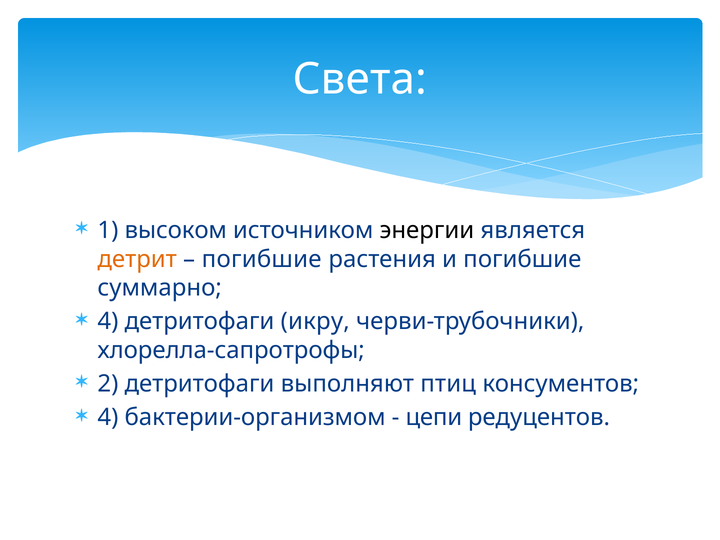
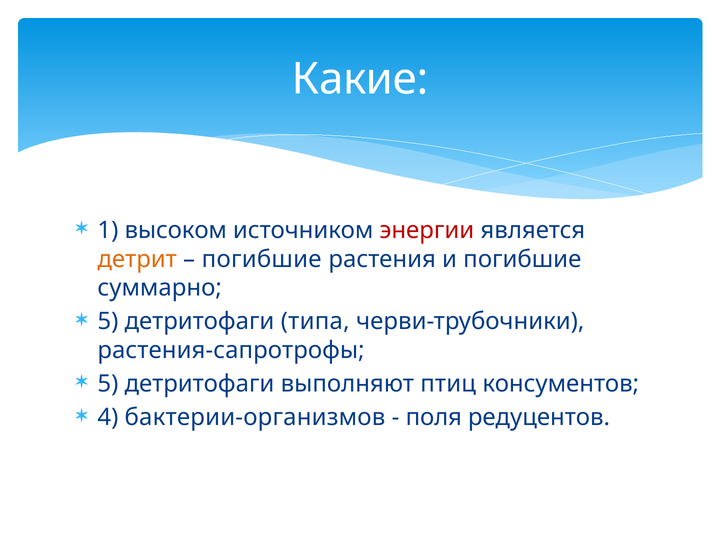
Света: Света -> Какие (360, 79)
энергии colour: black -> red (427, 230)
4: 4 -> 5 (108, 322)
икру: икру -> типа (315, 322)
хлорелла-сапротрофы: хлорелла-сапротрофы -> растения-сапротрофы (231, 350)
2: 2 -> 5 (108, 384)
бактерии-организмом: бактерии-организмом -> бактерии-организмов (255, 418)
цепи: цепи -> поля (434, 418)
